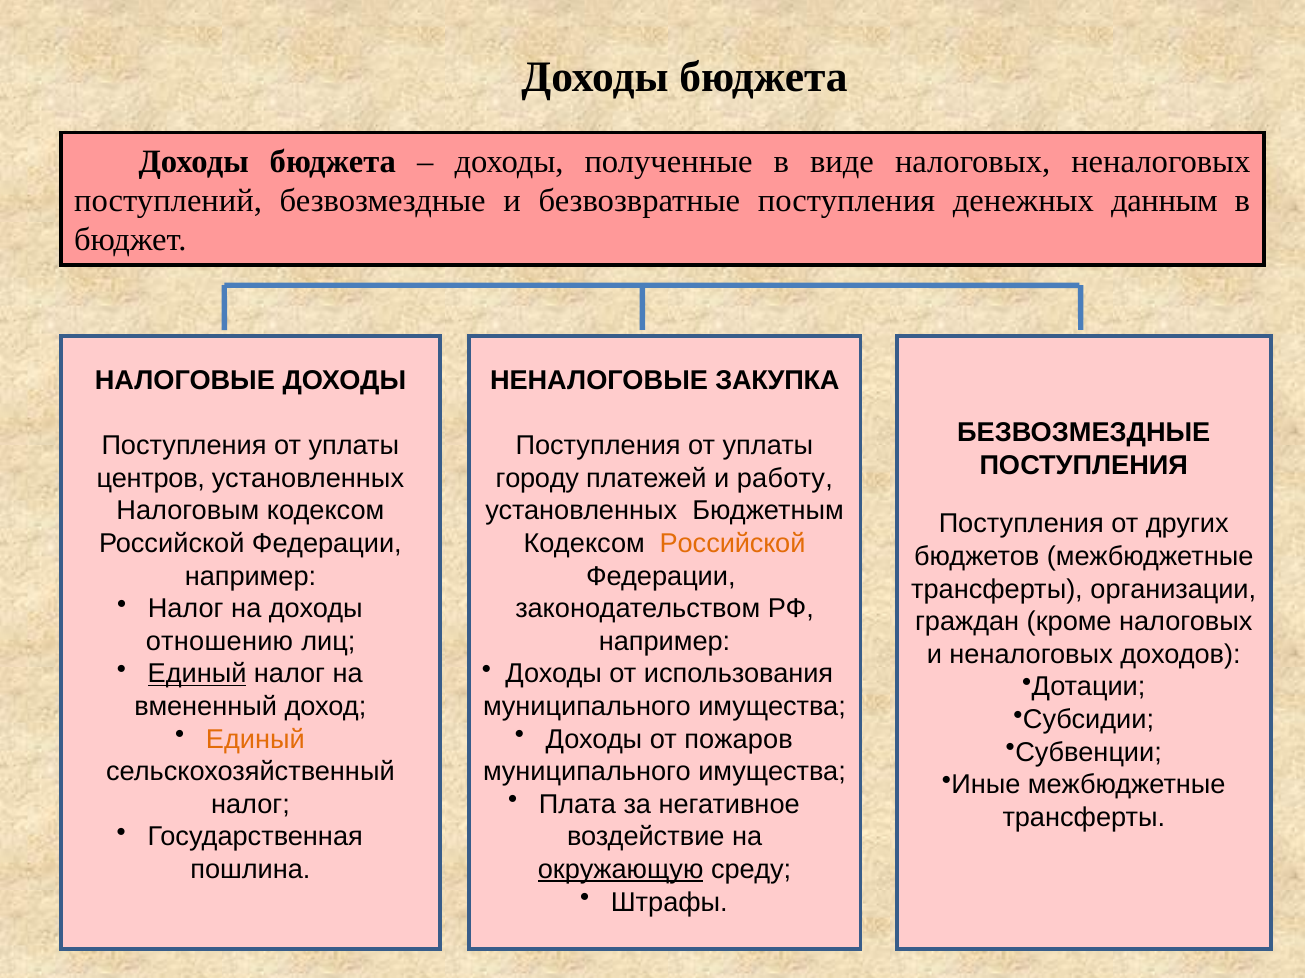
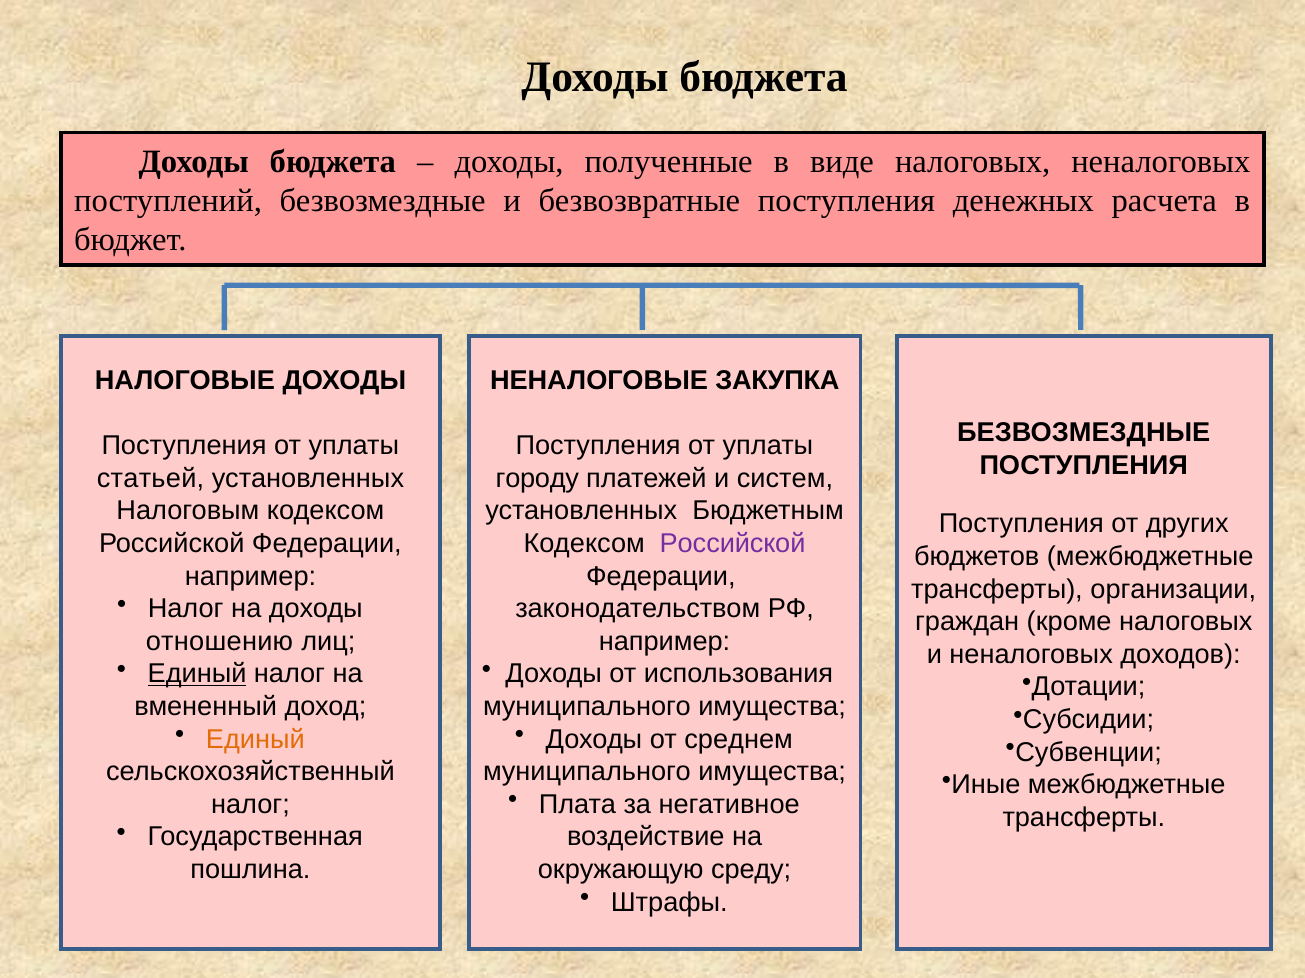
данным: данным -> расчета (1164, 201)
центров: центров -> статьей (151, 479)
работу: работу -> систем (785, 479)
Российской colour: orange -> purple (733, 544)
пожаров: пожаров -> среднем (739, 740)
окружающую underline: present -> none (621, 870)
